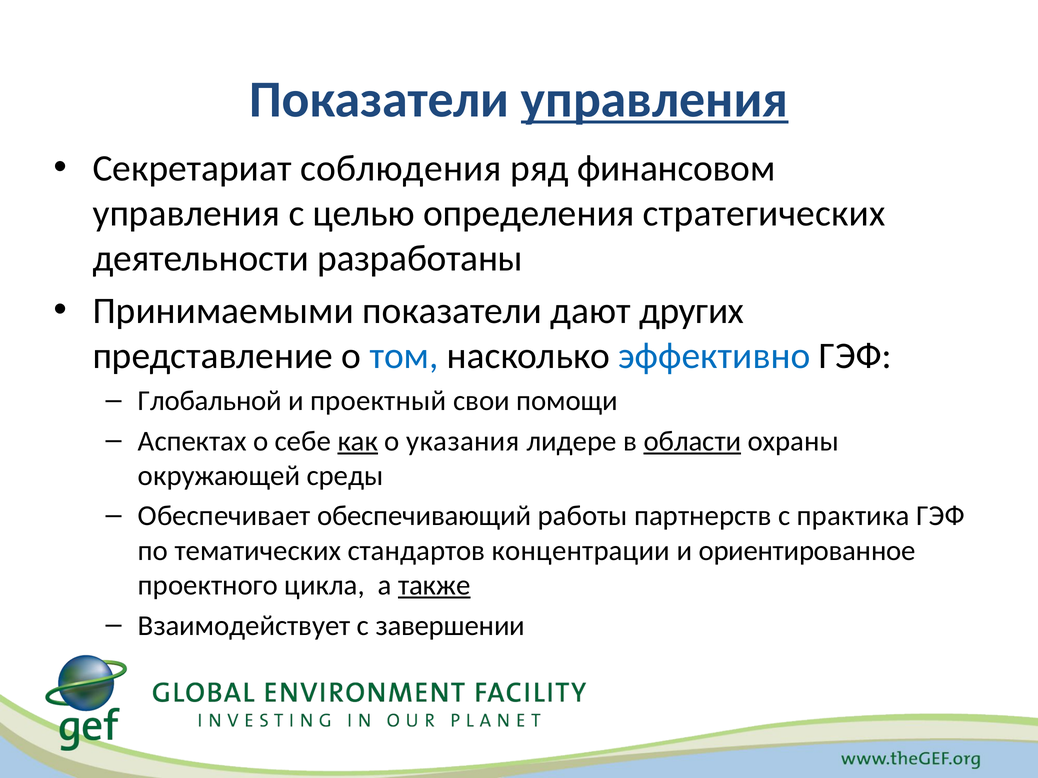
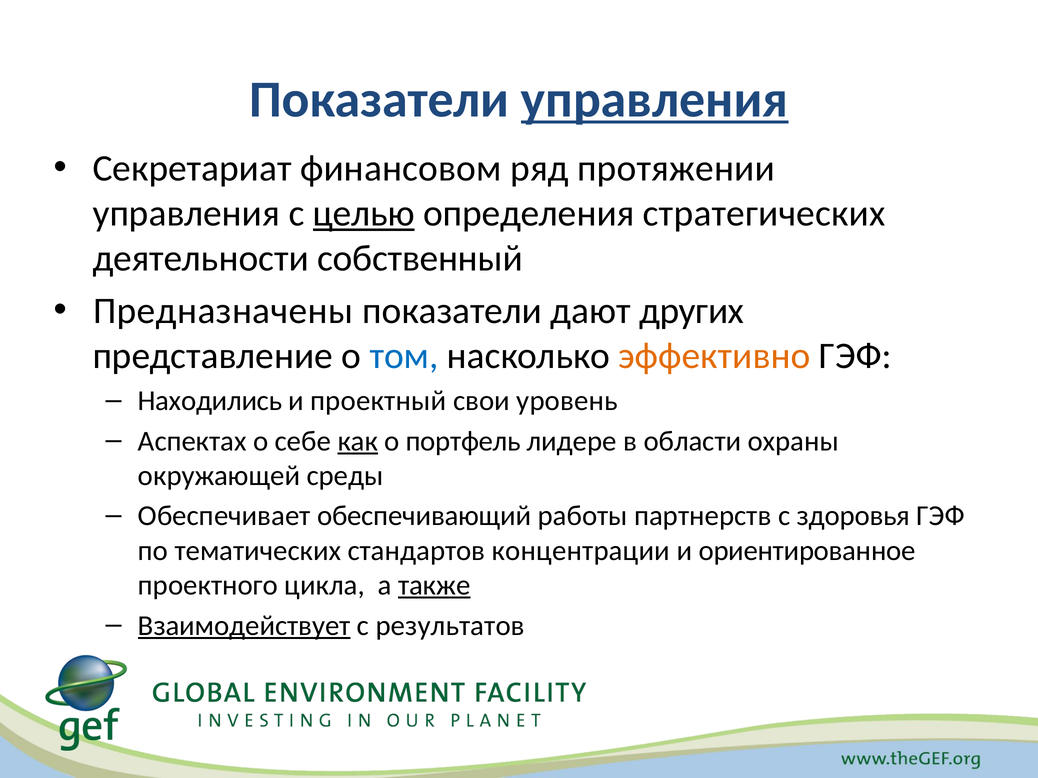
соблюдения: соблюдения -> финансовом (401, 169)
финансовом: финансовом -> протяжении (676, 169)
целью underline: none -> present (364, 214)
разработаны: разработаны -> собственный (420, 259)
Принимаемыми: Принимаемыми -> Предназначены (223, 311)
эффективно colour: blue -> orange (714, 356)
Глобальной: Глобальной -> Находились (210, 401)
помощи: помощи -> уровень (567, 401)
указания: указания -> портфель (463, 441)
области underline: present -> none (692, 441)
практика: практика -> здоровья (853, 516)
Взаимодействует underline: none -> present (244, 626)
завершении: завершении -> результатов (450, 626)
